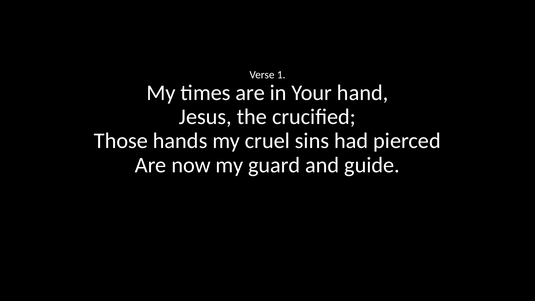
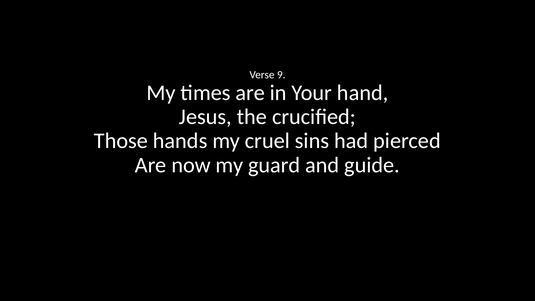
1: 1 -> 9 (281, 75)
